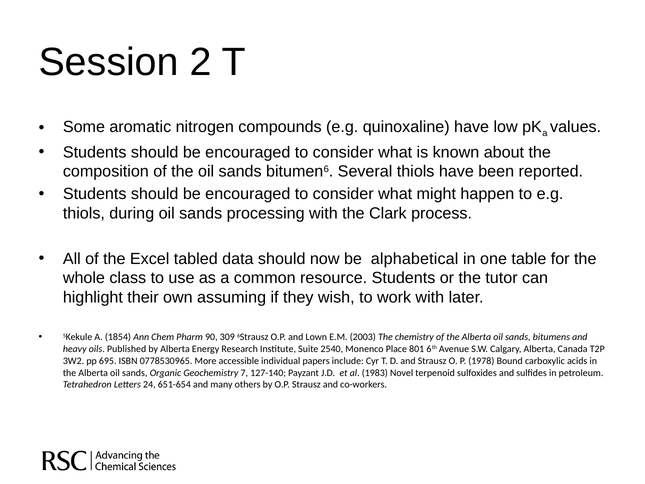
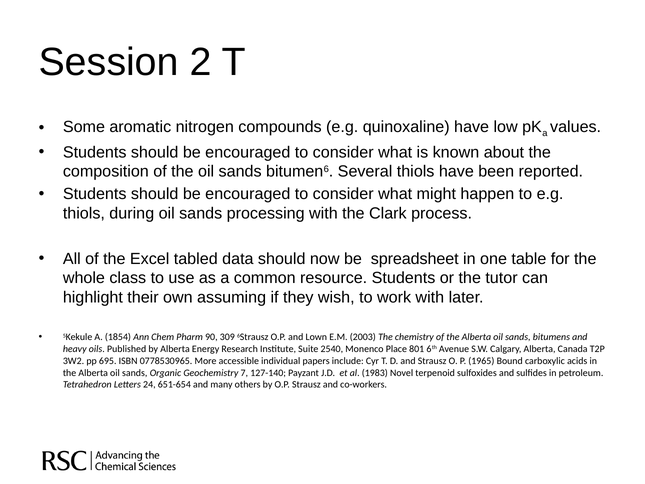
alphabetical: alphabetical -> spreadsheet (415, 259)
1978: 1978 -> 1965 (481, 361)
